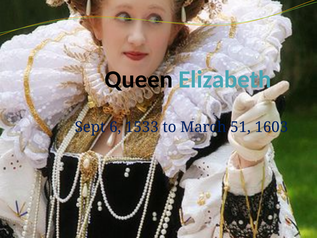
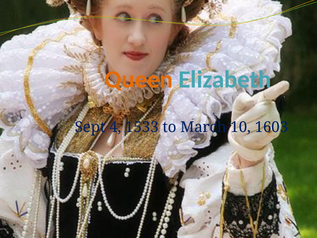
Queen colour: black -> orange (139, 79)
6: 6 -> 4 (115, 127)
51: 51 -> 10 (241, 127)
